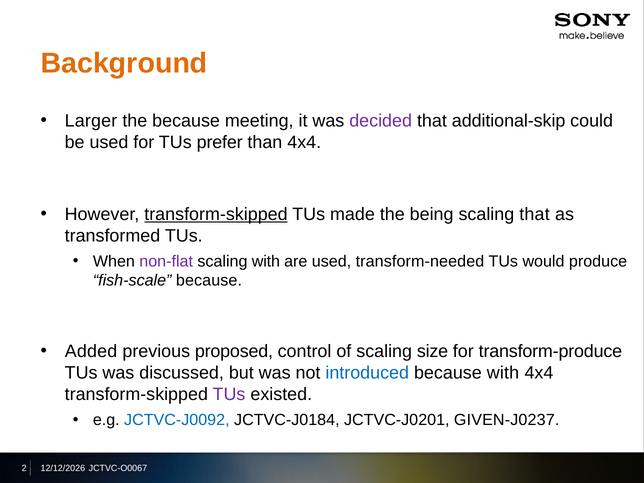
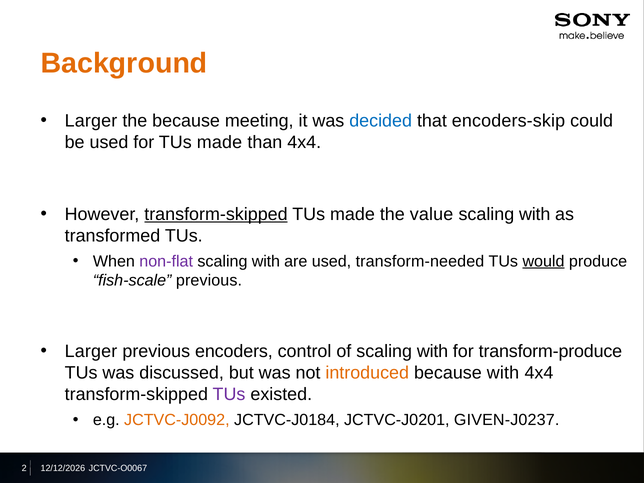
decided colour: purple -> blue (381, 121)
additional-skip: additional-skip -> encoders-skip (509, 121)
for TUs prefer: prefer -> made (220, 142)
being: being -> value (432, 214)
that: that -> with (535, 214)
would underline: none -> present (544, 261)
fish-scale because: because -> previous (209, 281)
Added: Added -> Larger (91, 352)
proposed: proposed -> encoders (234, 352)
of scaling size: size -> with (433, 352)
introduced colour: blue -> orange (367, 373)
JCTVC-J0092 colour: blue -> orange (177, 420)
